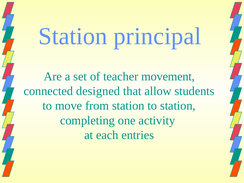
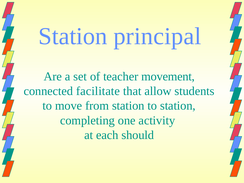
designed: designed -> facilitate (98, 91)
entries: entries -> should (138, 135)
